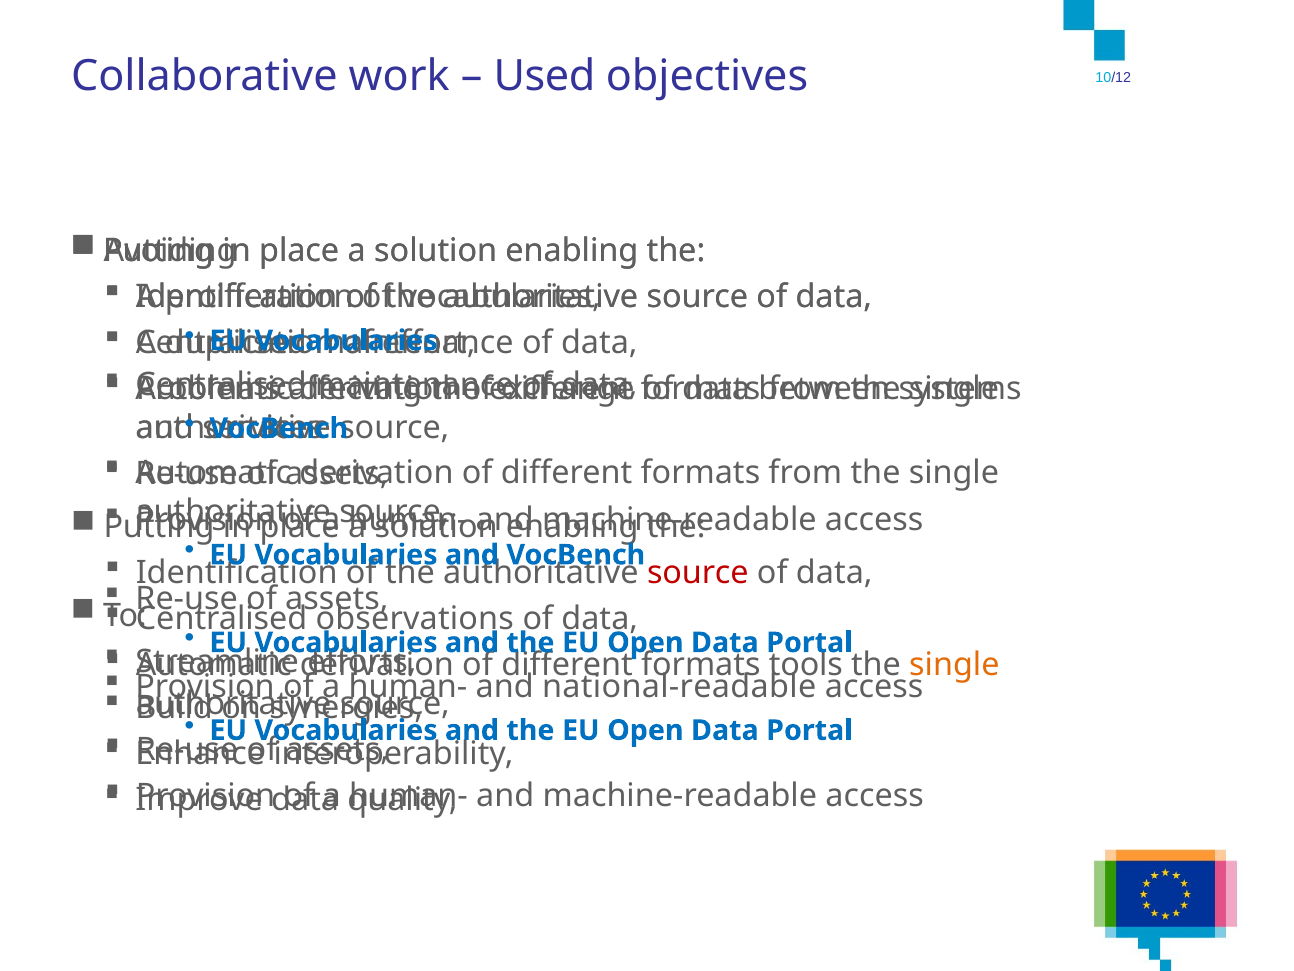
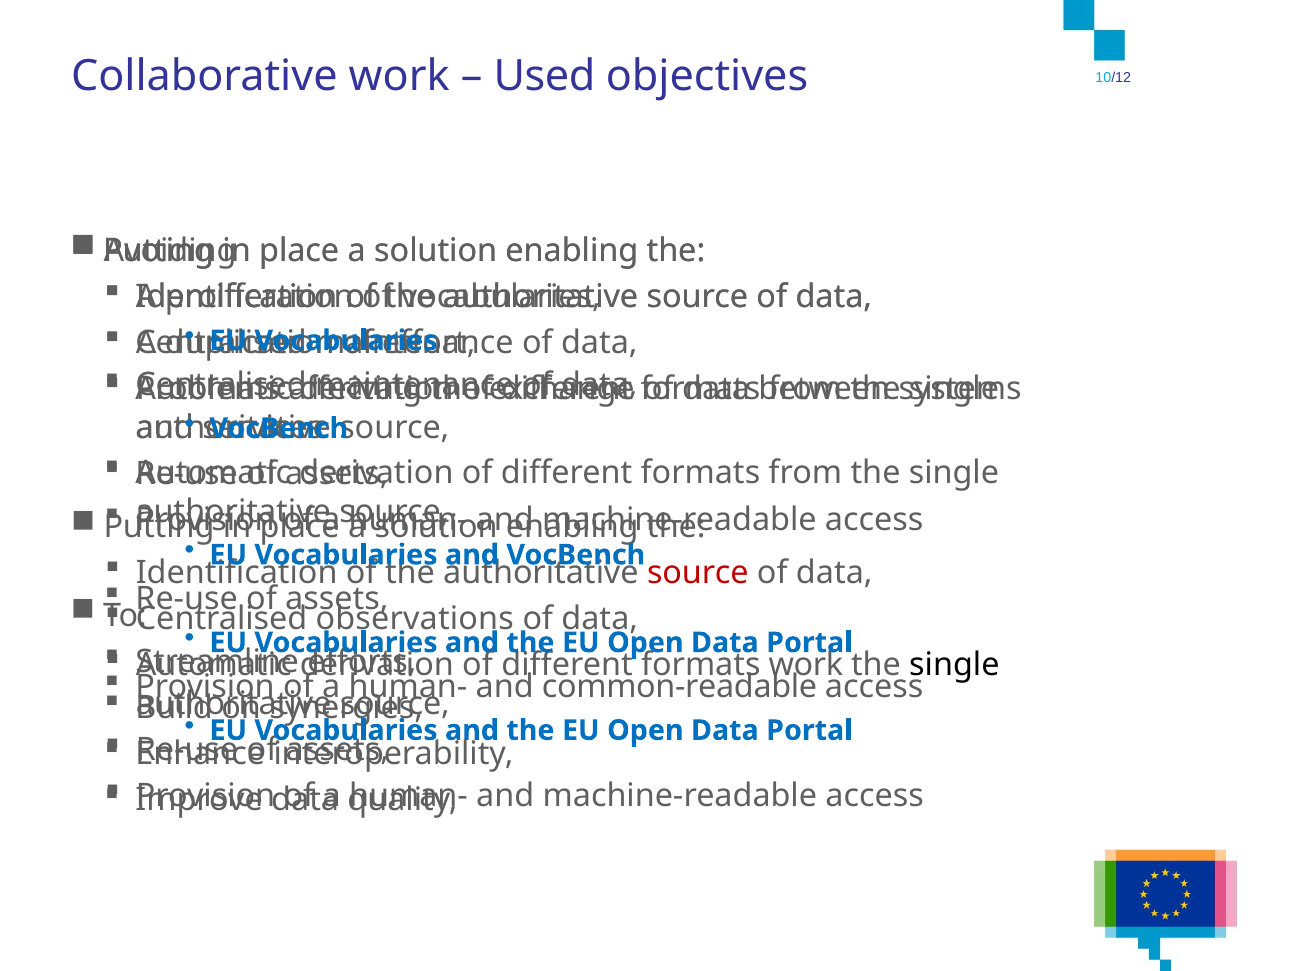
tools: tools -> work (806, 665)
single colour: orange -> black (954, 665)
national-readable: national-readable -> common-readable (680, 686)
